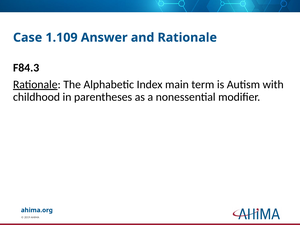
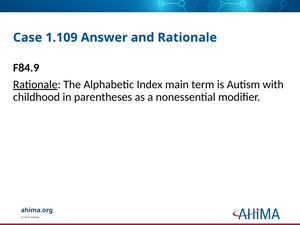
F84.3: F84.3 -> F84.9 (26, 68)
